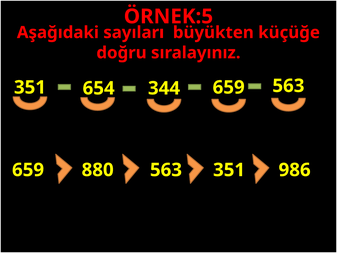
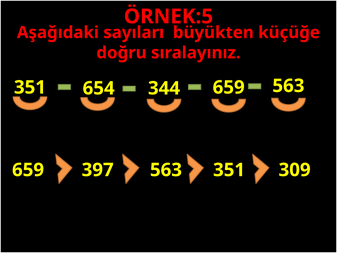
880: 880 -> 397 (98, 170)
986: 986 -> 309 (295, 170)
